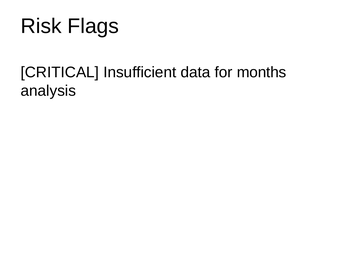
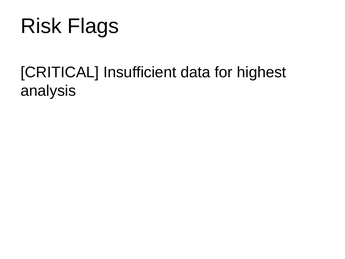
months: months -> highest (262, 72)
